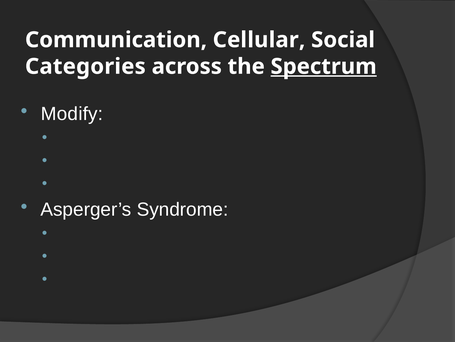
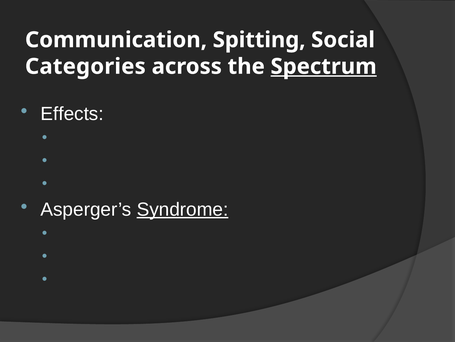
Cellular: Cellular -> Spitting (259, 40)
Modify: Modify -> Effects (72, 114)
Syndrome underline: none -> present (182, 209)
